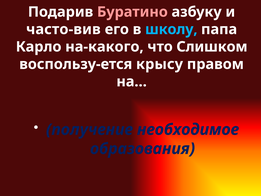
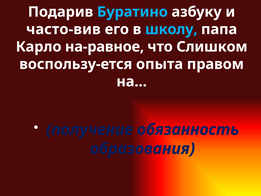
Буратино colour: pink -> light blue (132, 12)
на-какого: на-какого -> на-равное (104, 47)
крысу: крысу -> опыта (160, 64)
необходимое: необходимое -> обязанность (188, 129)
